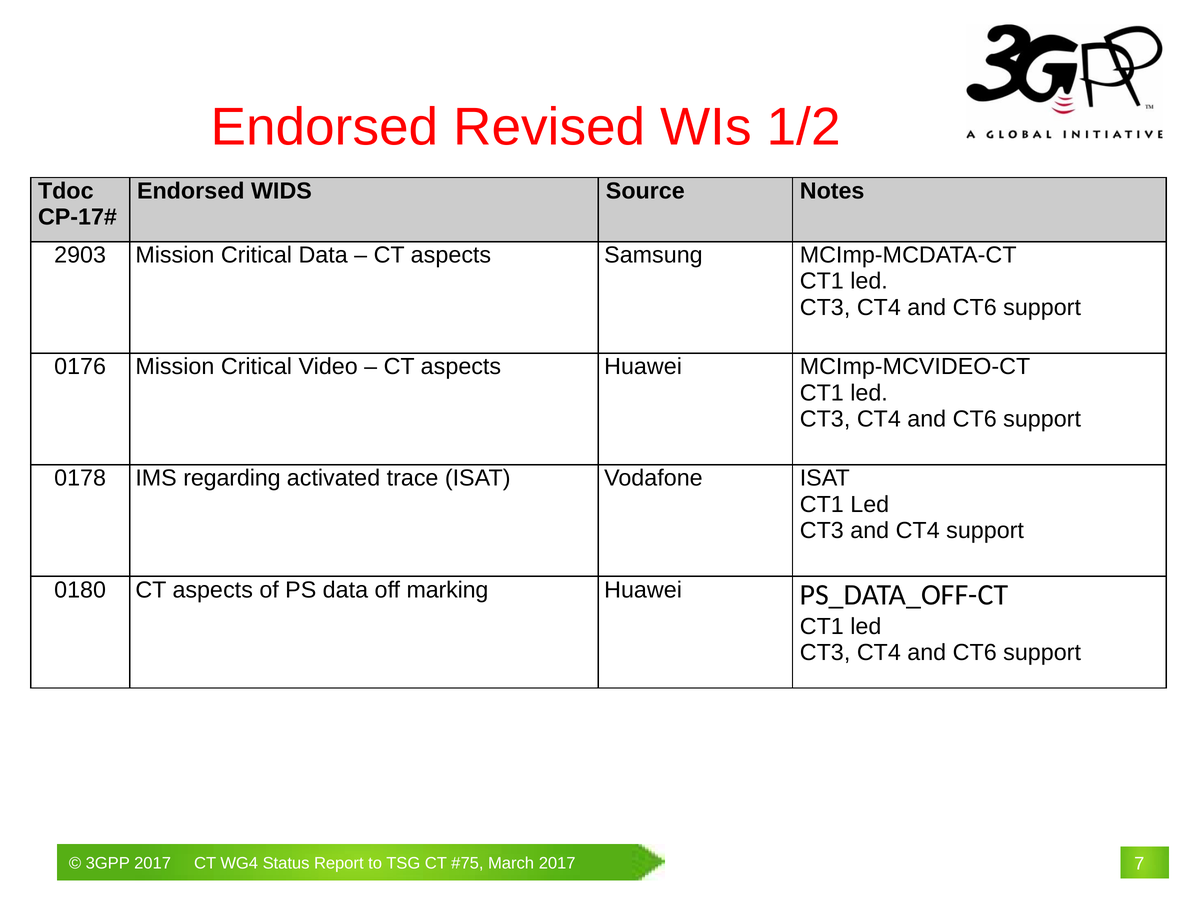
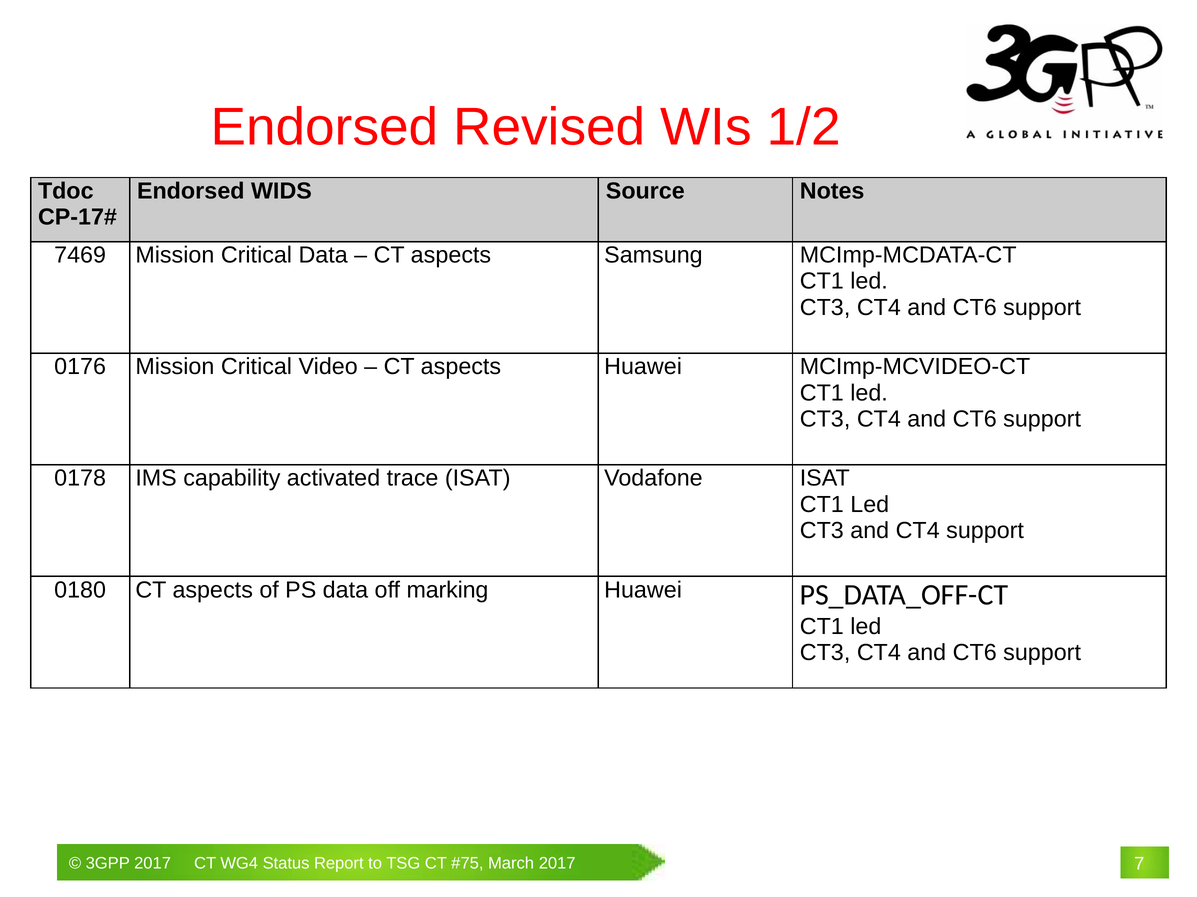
2903: 2903 -> 7469 (80, 255)
regarding: regarding -> capability (232, 479)
